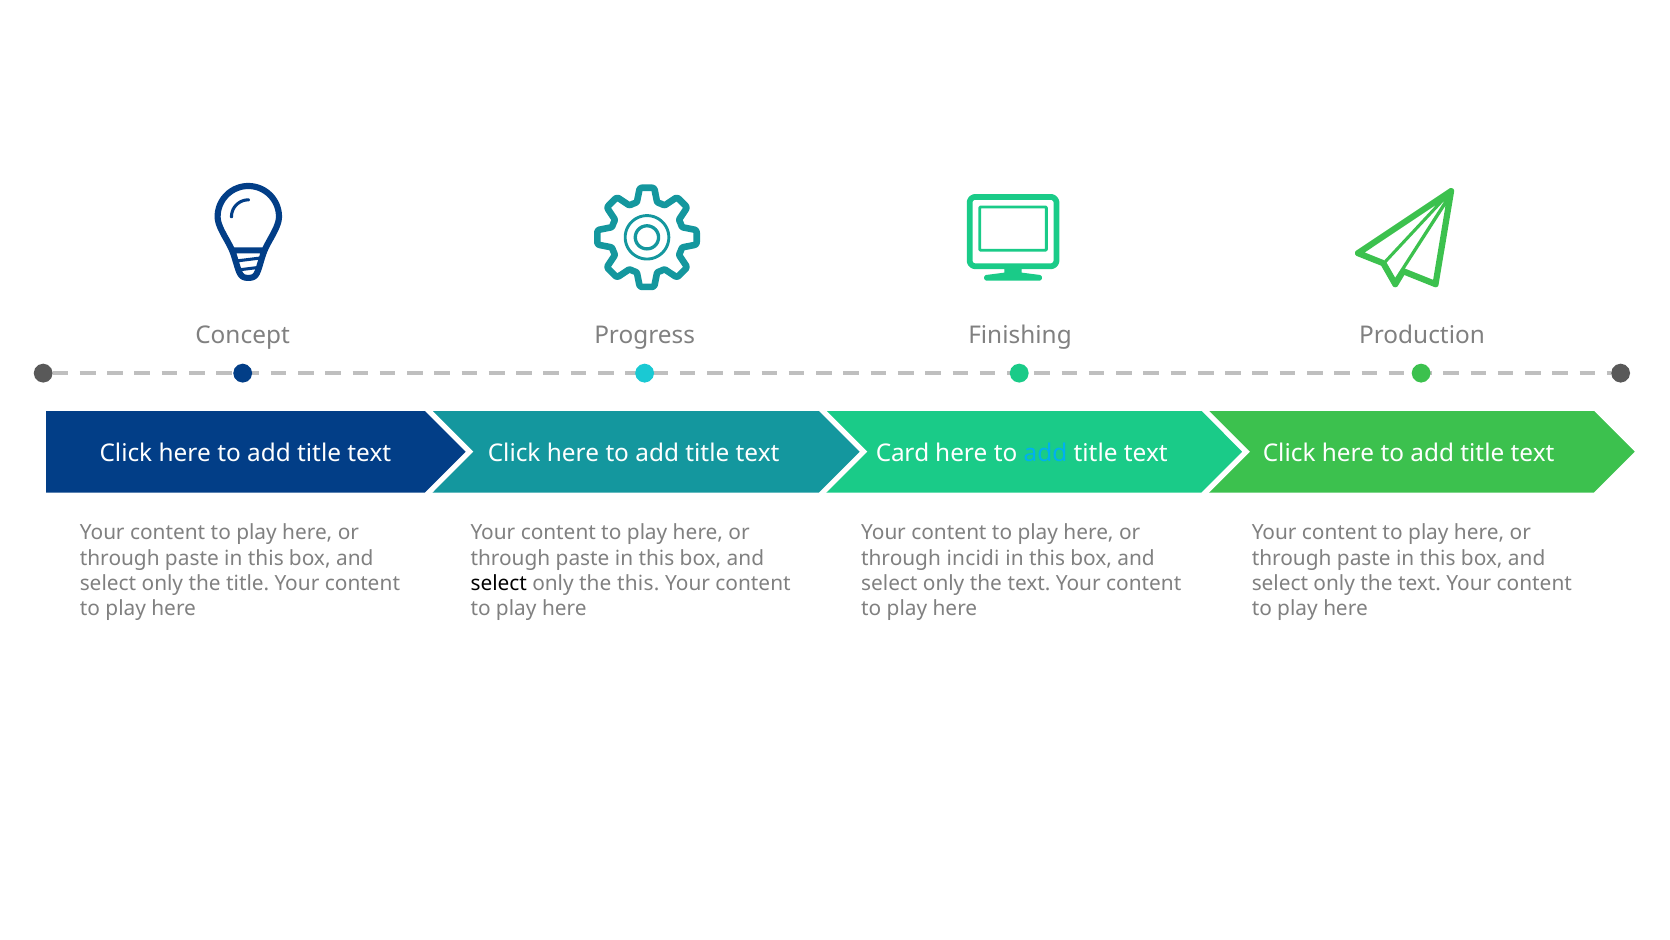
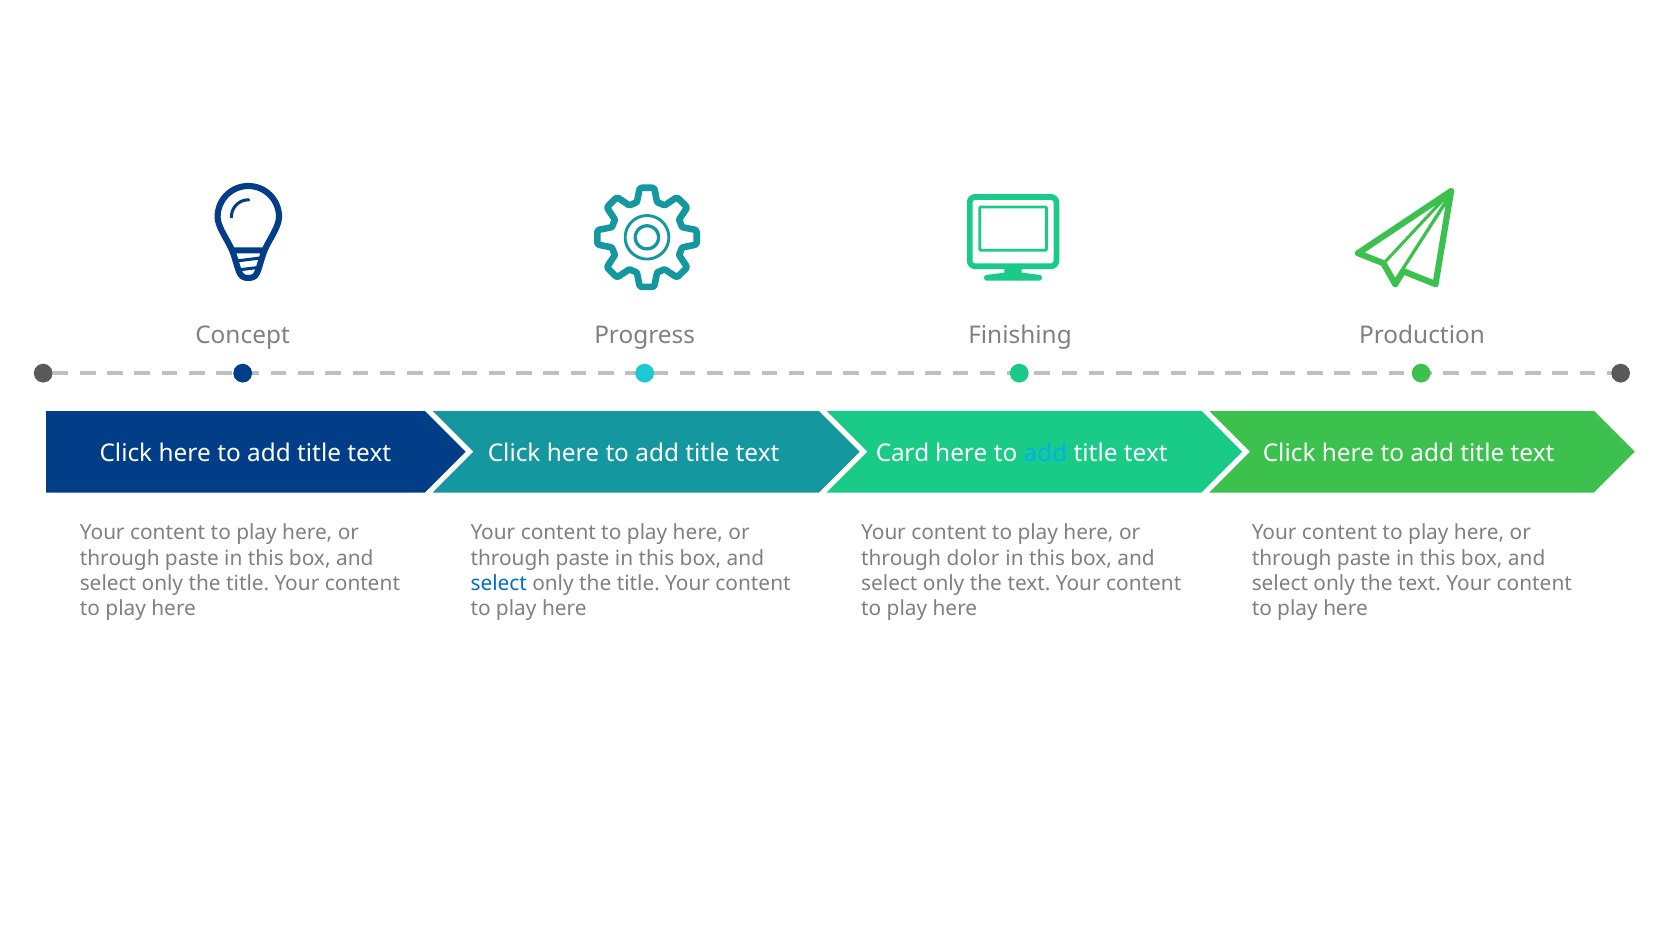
incidi: incidi -> dolor (973, 558)
select colour: black -> blue (499, 583)
this: this -> title (638, 583)
